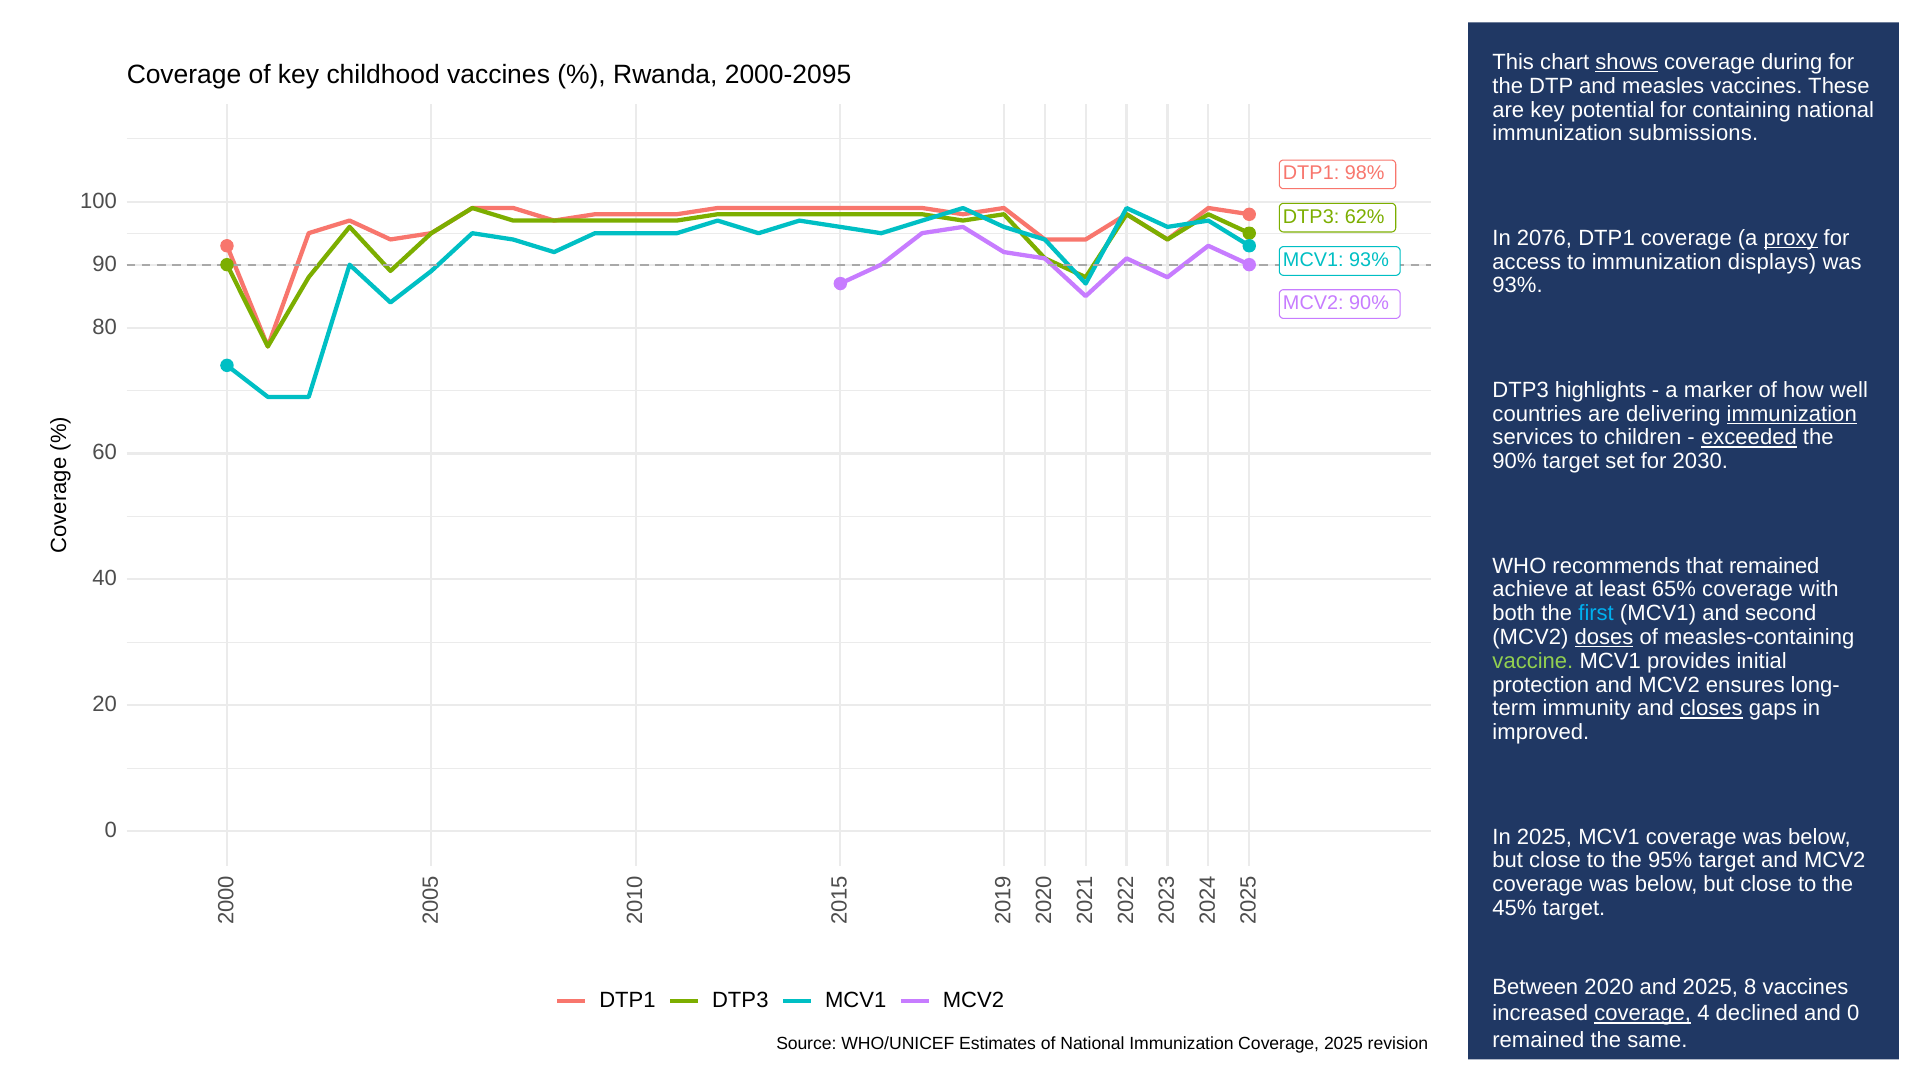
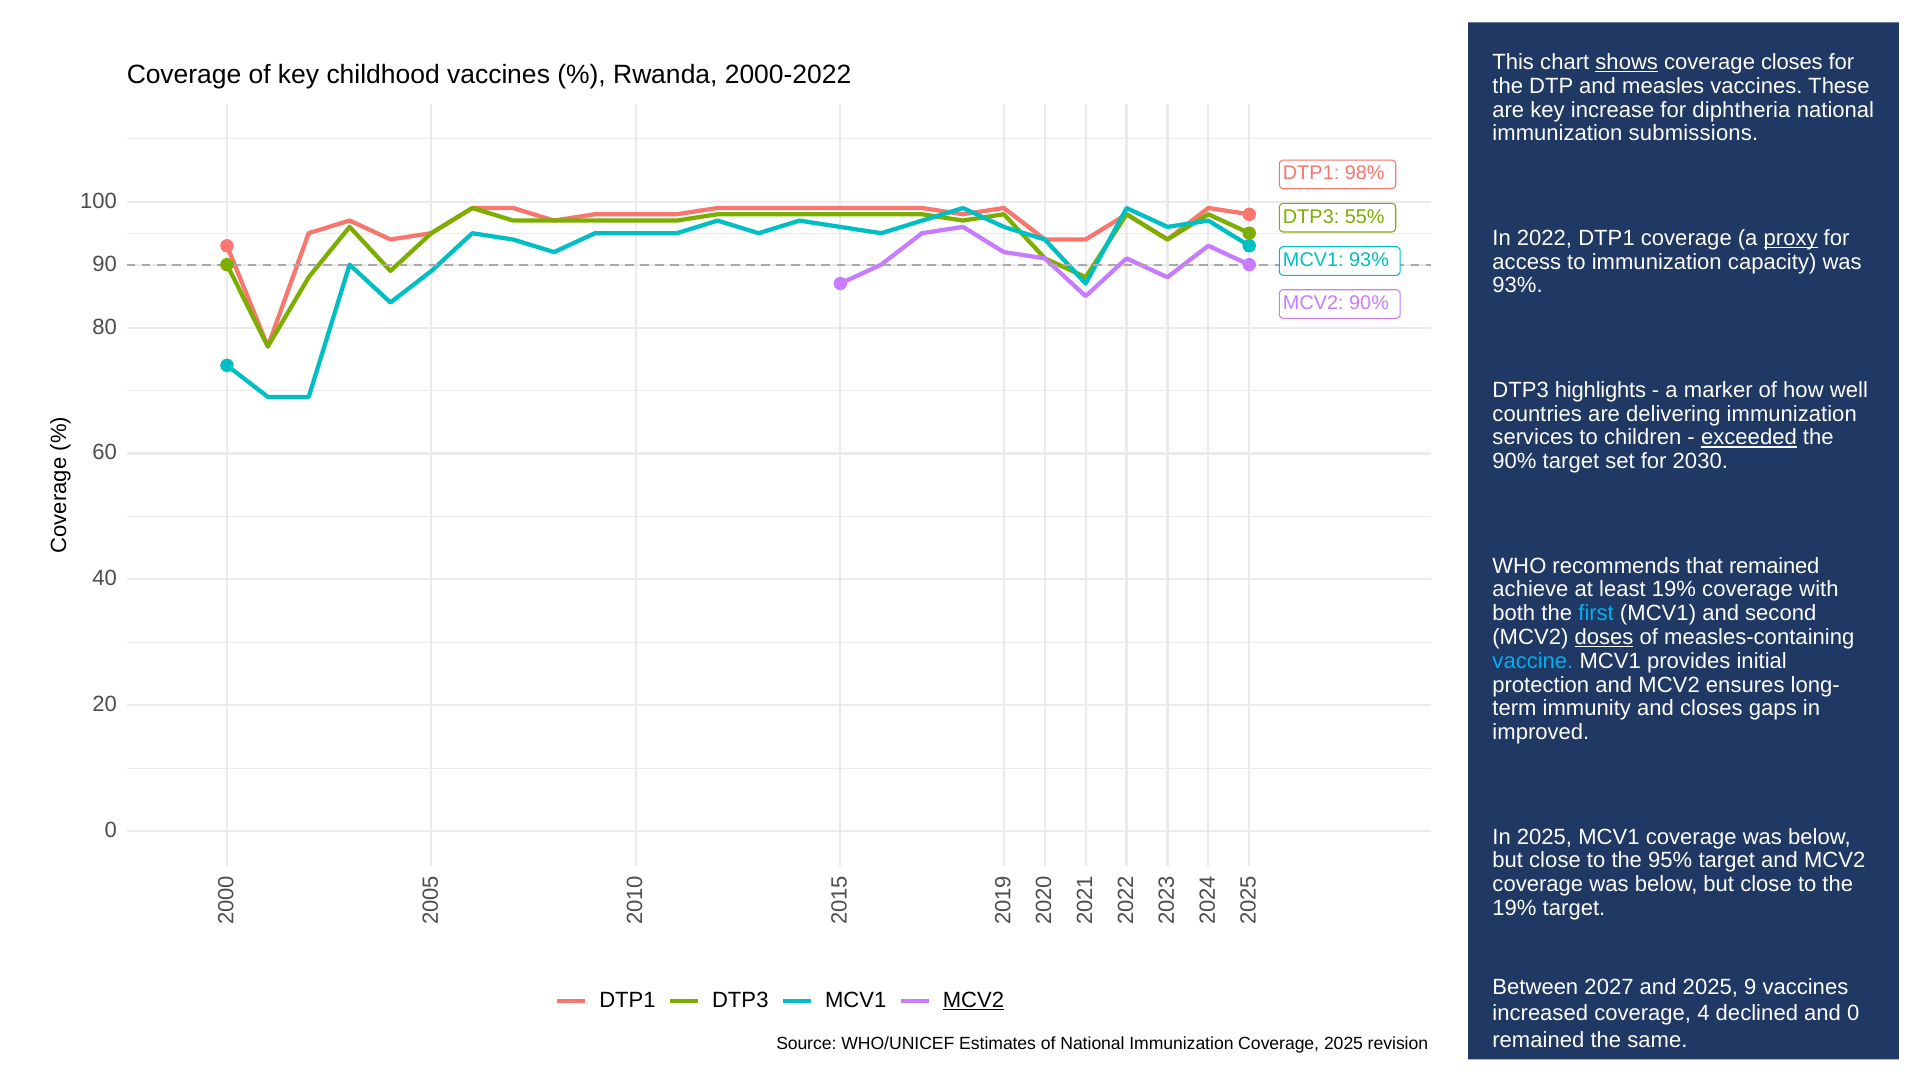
coverage during: during -> closes (1792, 62)
2000-2095: 2000-2095 -> 2000-2022 (788, 74)
potential: potential -> increase (1613, 110)
containing: containing -> diphtheria (1741, 110)
62%: 62% -> 55% (1365, 217)
2076: 2076 -> 2022 (1544, 238)
displays: displays -> capacity (1772, 262)
immunization underline: present -> none (1792, 414)
least 65%: 65% -> 19% (1674, 589)
vaccine colour: light green -> light blue (1533, 661)
closes underline: present -> none (1711, 708)
45%: 45% -> 19% (1515, 908)
2020: 2020 -> 2027 (1609, 987)
2025 8: 8 -> 9 (1750, 987)
MCV2 underline: none -> present (973, 1000)
coverage underline: present -> none (1643, 1013)
